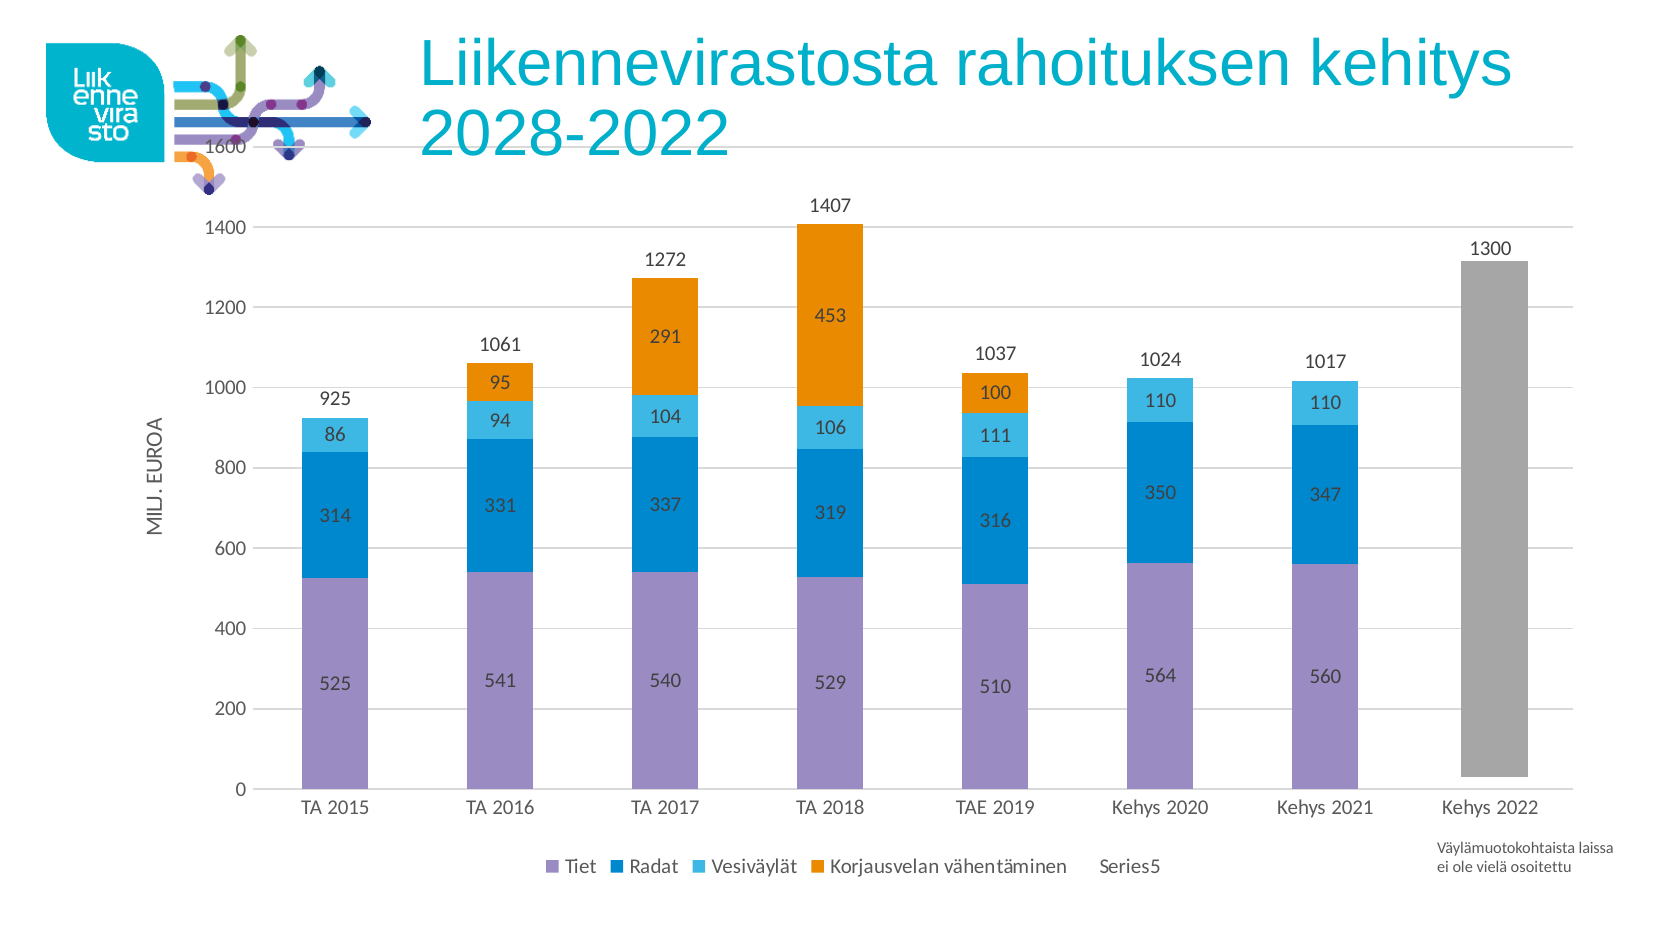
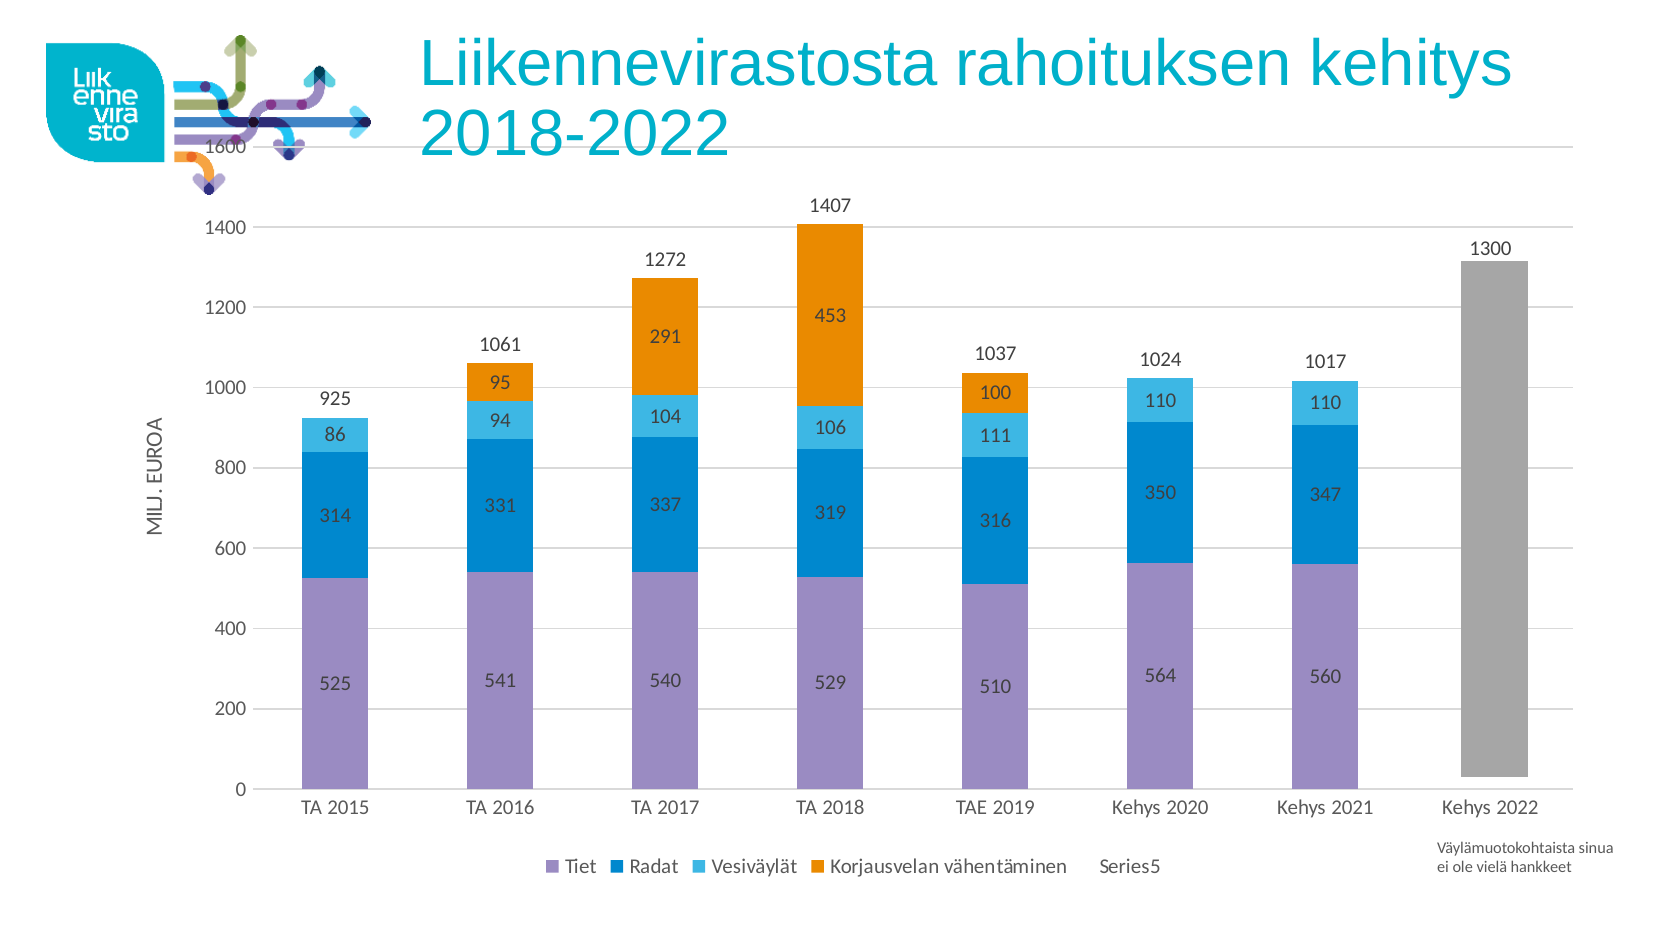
2028-2022: 2028-2022 -> 2018-2022 (576, 134)
laissa: laissa -> sinua (1596, 848)
osoitettu: osoitettu -> hankkeet (1541, 868)
